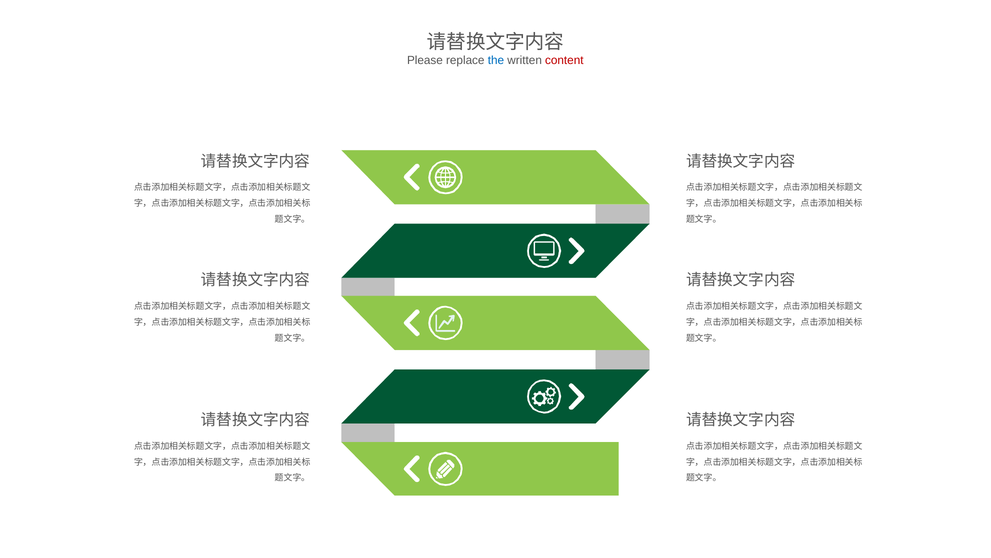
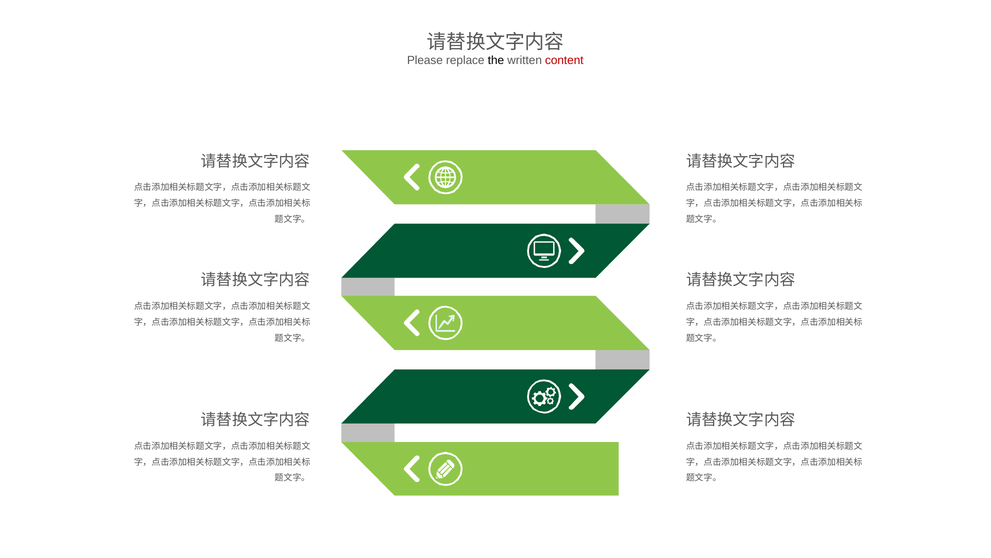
the colour: blue -> black (496, 60)
